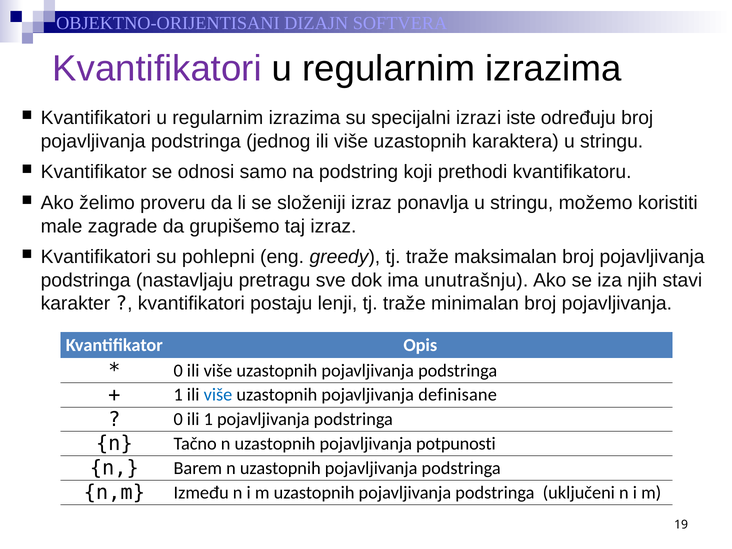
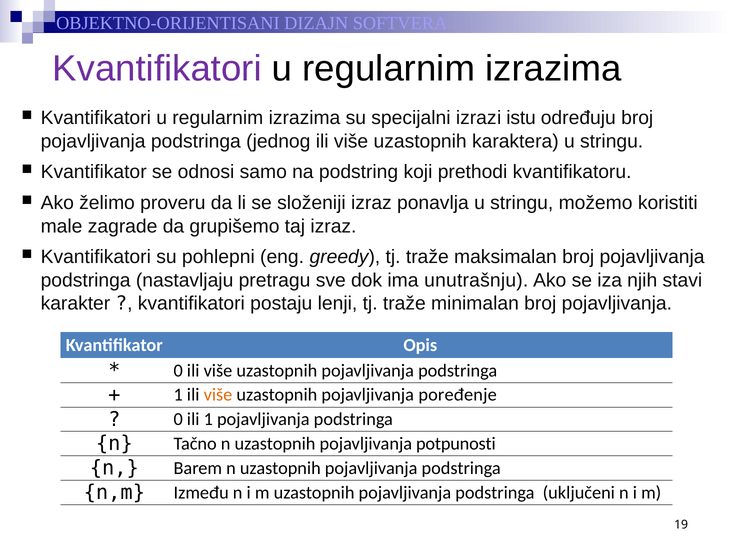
iste: iste -> istu (521, 118)
više colour: blue -> orange (218, 395)
definisane: definisane -> poređenje (458, 395)
